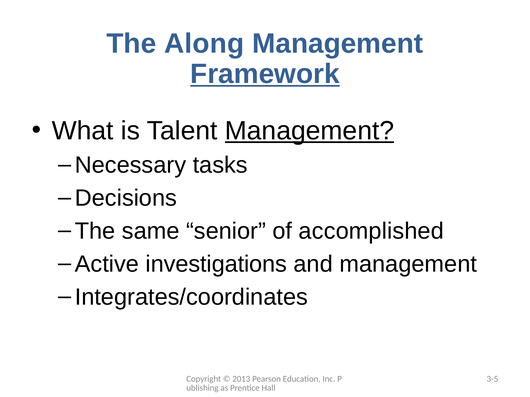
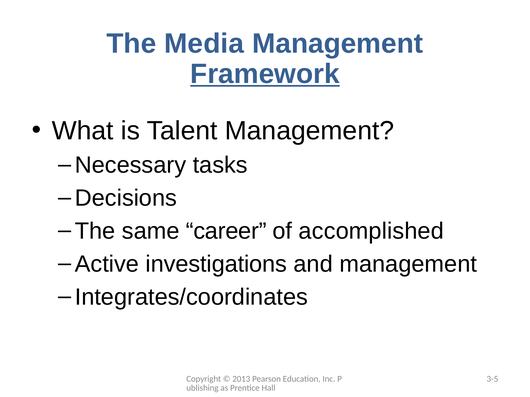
Along: Along -> Media (204, 44)
Management underline: present -> none (310, 131)
senior: senior -> career (226, 231)
